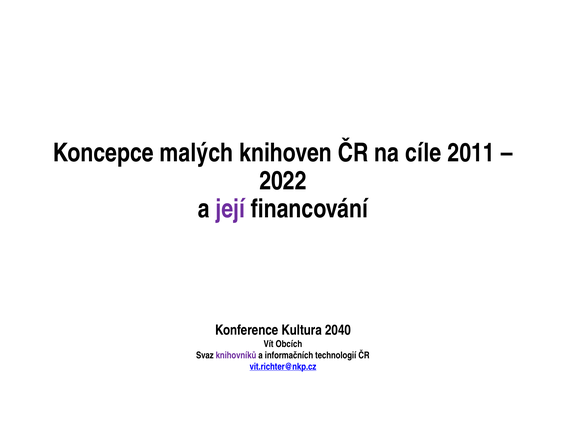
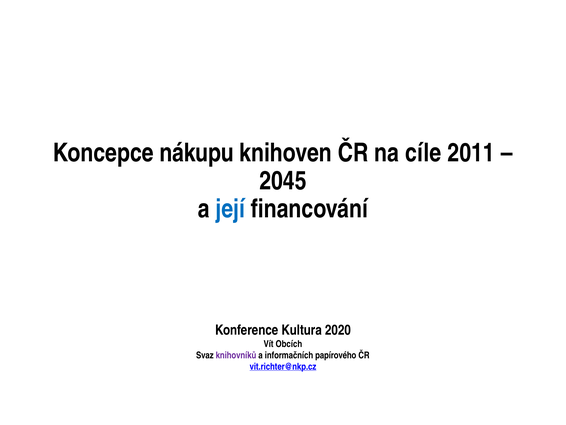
malých: malých -> nákupu (197, 153)
2022: 2022 -> 2045 (283, 181)
její colour: purple -> blue (230, 209)
2040: 2040 -> 2020 (338, 330)
technologií: technologií -> papírového (336, 355)
